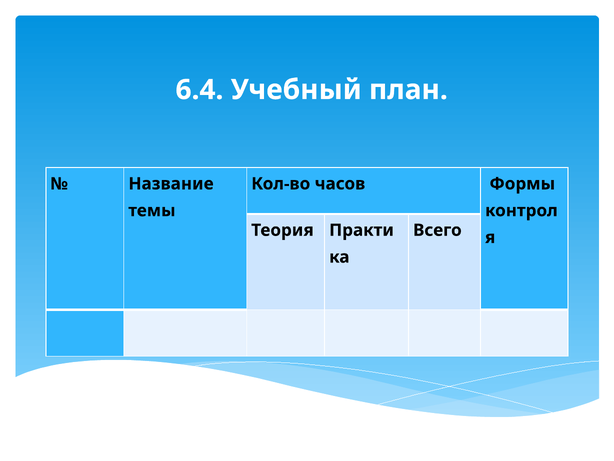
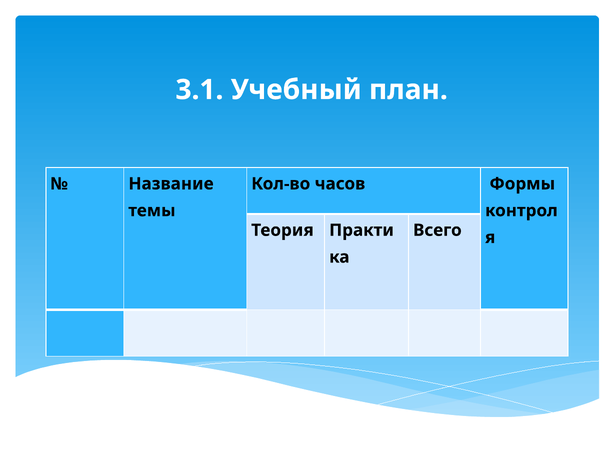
6.4: 6.4 -> 3.1 (199, 90)
